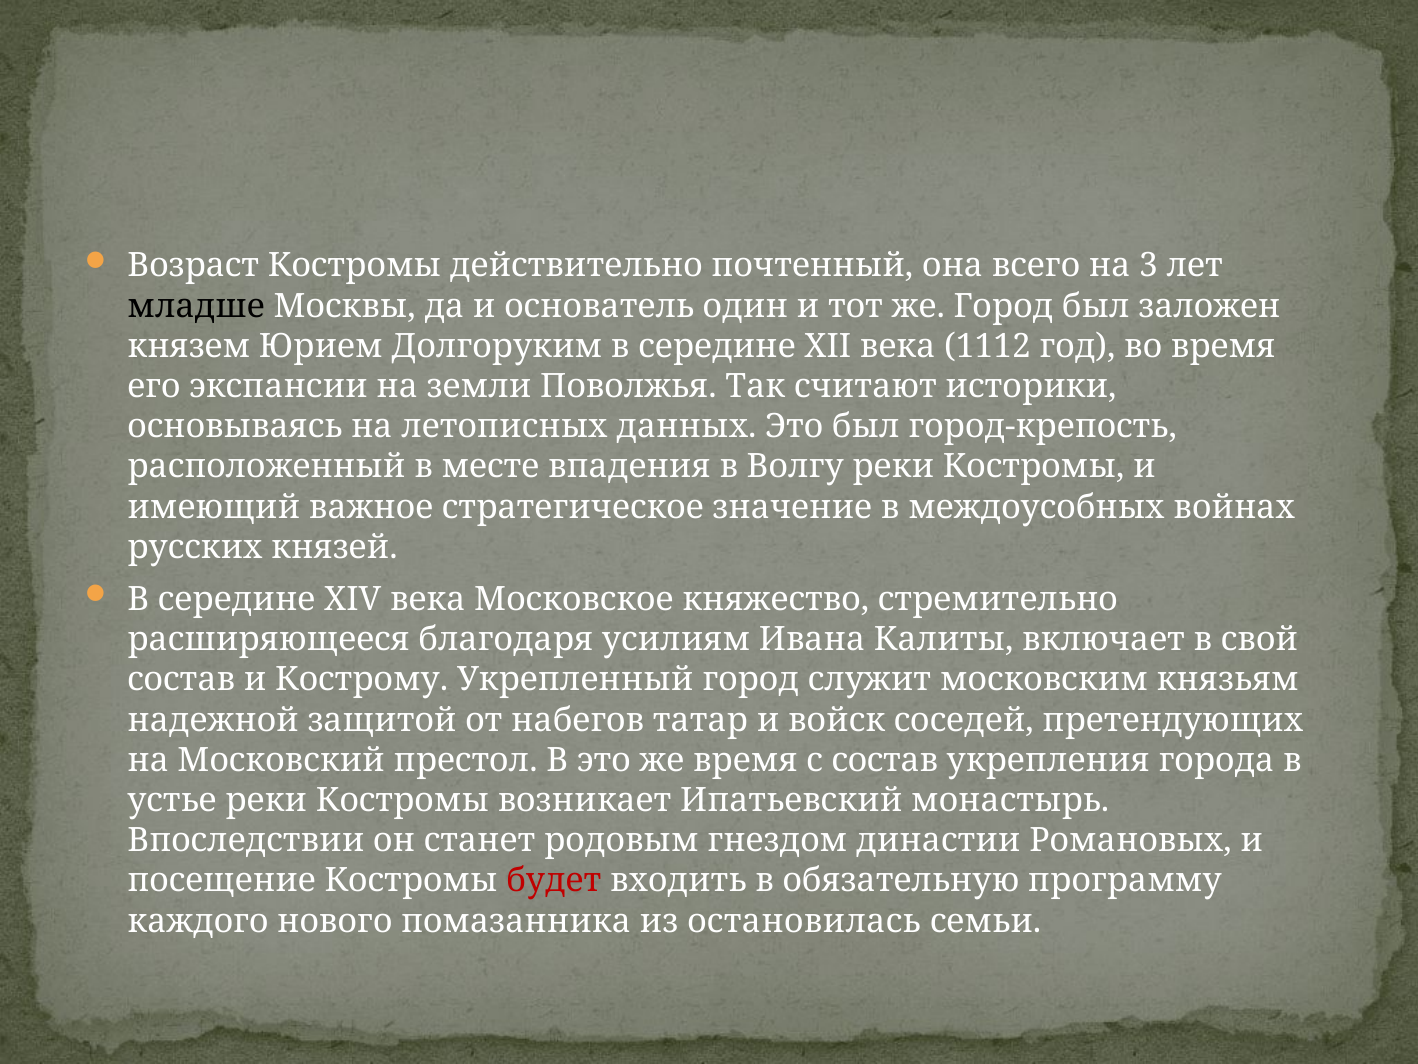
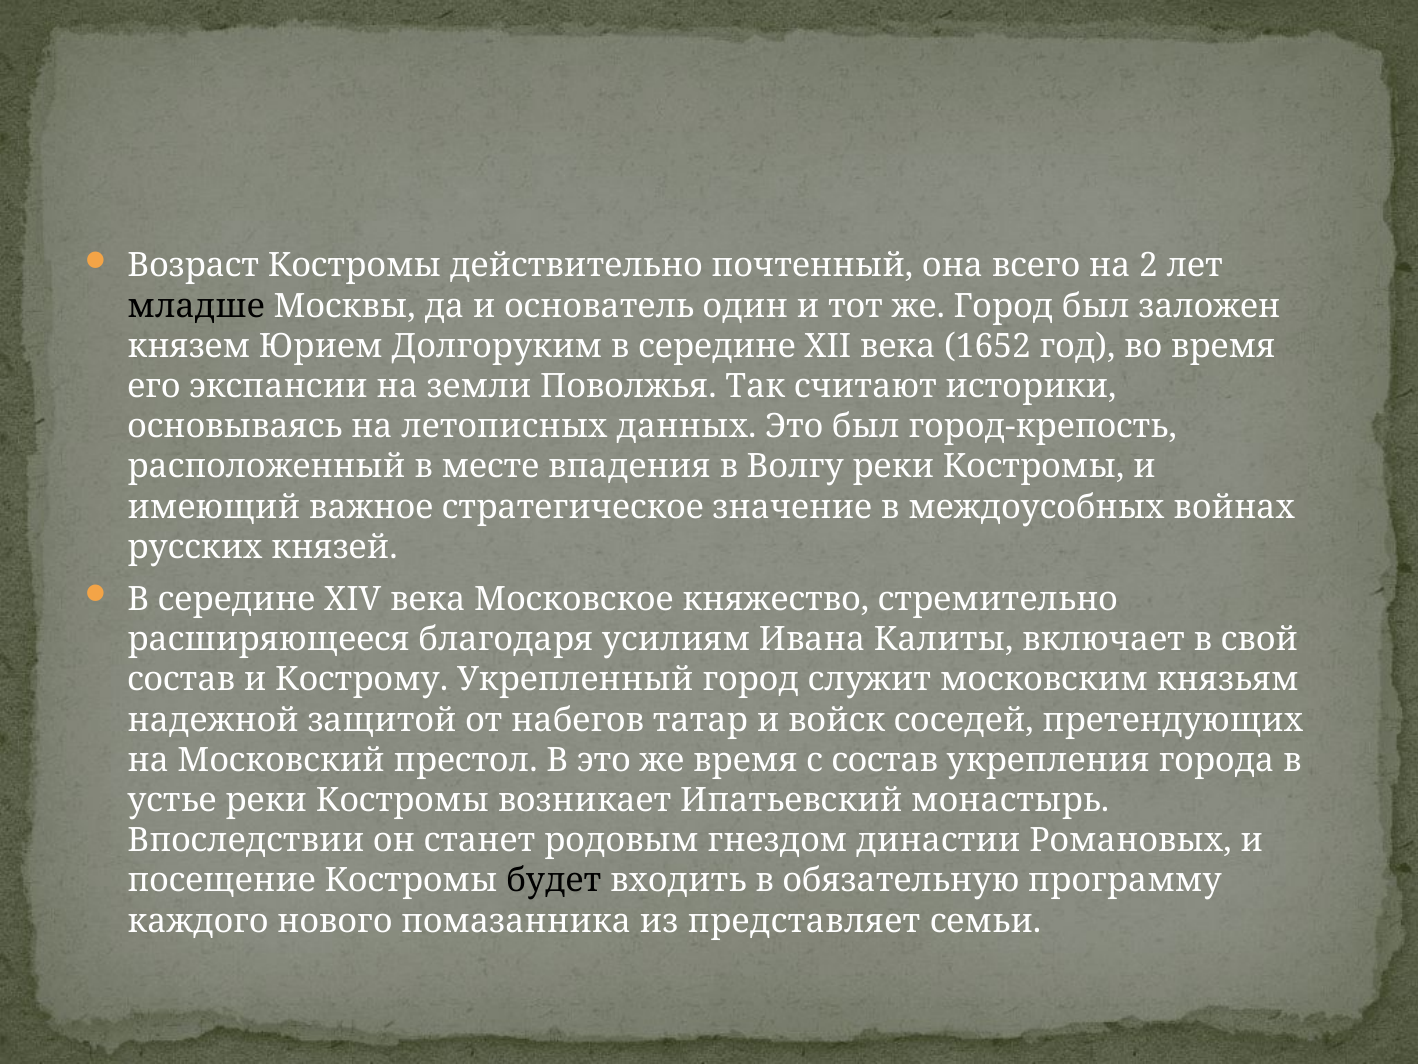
3: 3 -> 2 (1149, 266)
1112: 1112 -> 1652 (987, 346)
будет colour: red -> black (554, 880)
остановилась: остановилась -> представляет (804, 921)
